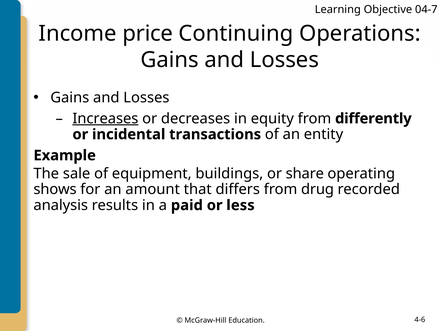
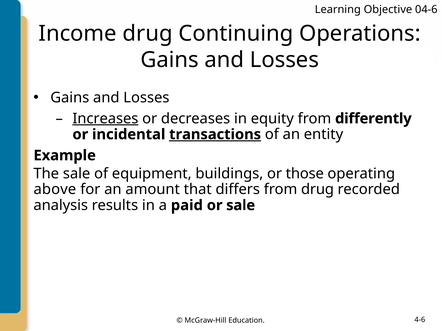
04-7: 04-7 -> 04-6 (426, 9)
Income price: price -> drug (148, 33)
transactions underline: none -> present (215, 135)
share: share -> those (305, 174)
shows: shows -> above (55, 190)
or less: less -> sale (241, 206)
